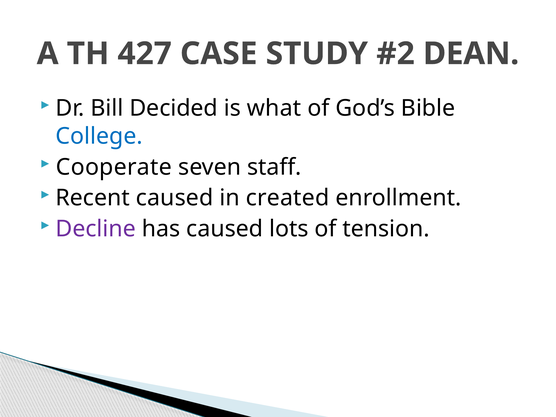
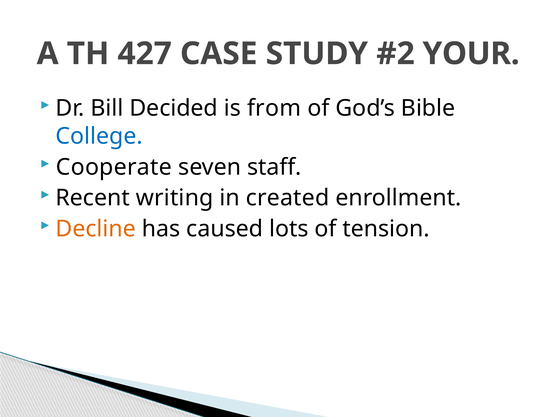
DEAN: DEAN -> YOUR (471, 54)
what: what -> from (274, 108)
Recent caused: caused -> writing (175, 198)
Decline colour: purple -> orange (96, 229)
